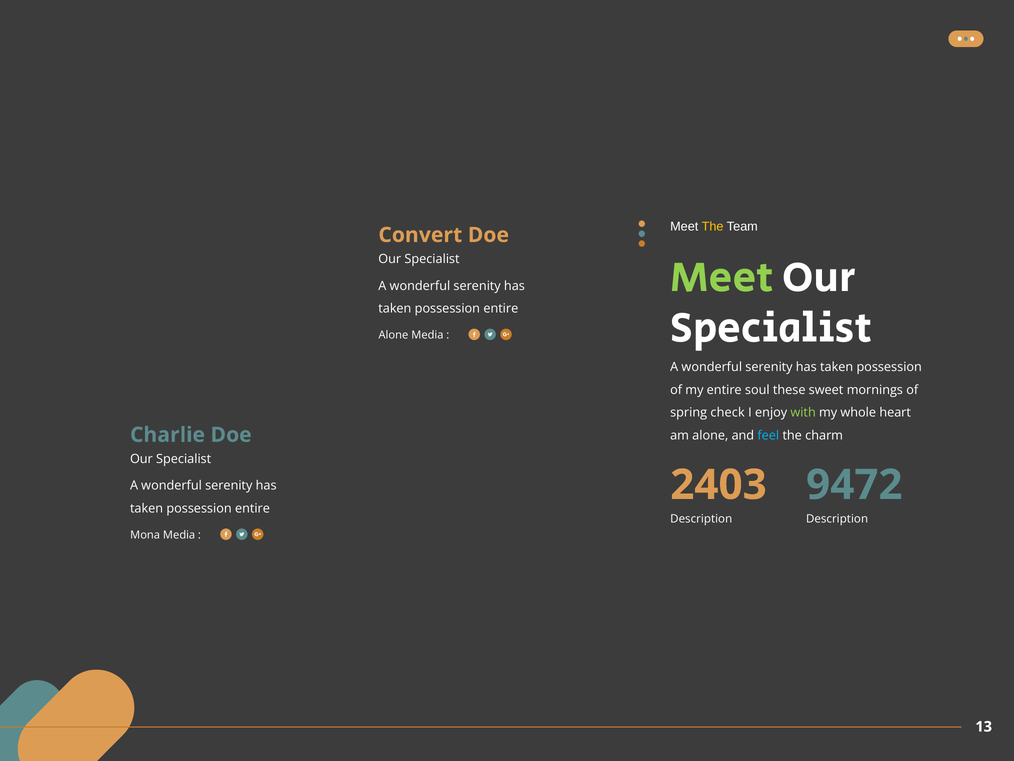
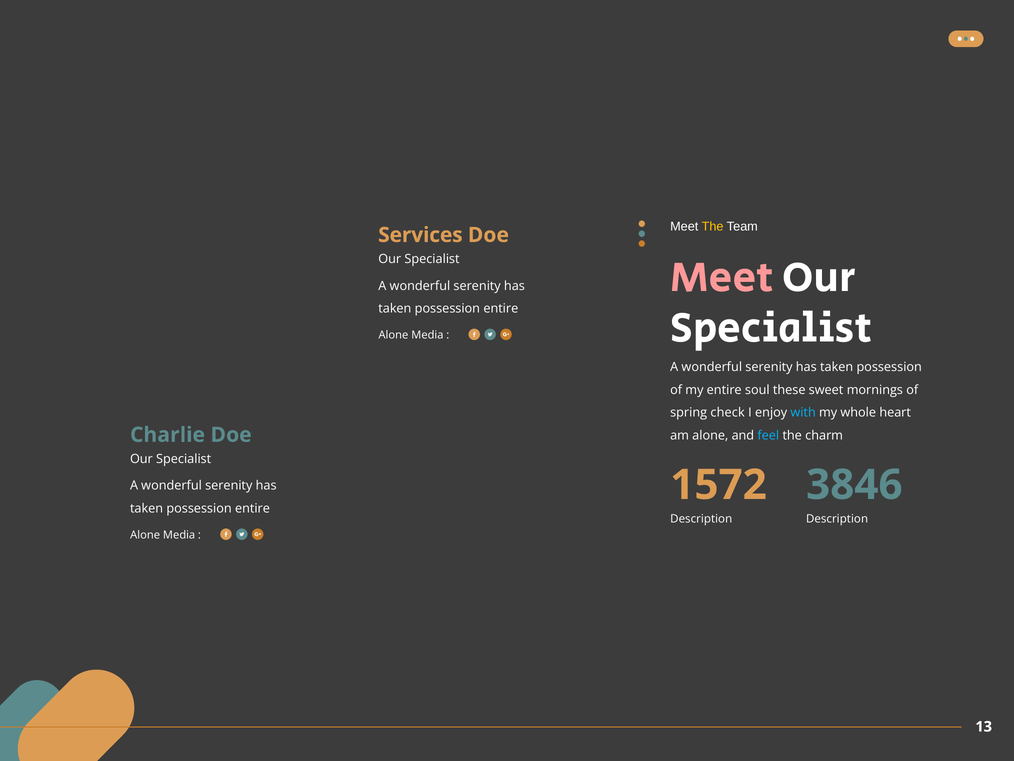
Convert: Convert -> Services (420, 235)
Meet colour: light green -> pink (722, 277)
with colour: light green -> light blue (803, 413)
2403: 2403 -> 1572 (719, 485)
9472: 9472 -> 3846 (854, 485)
Mona: Mona -> Alone (145, 535)
